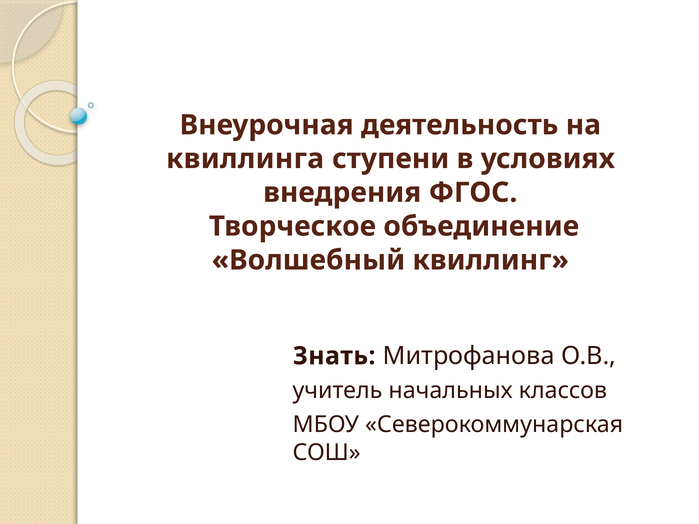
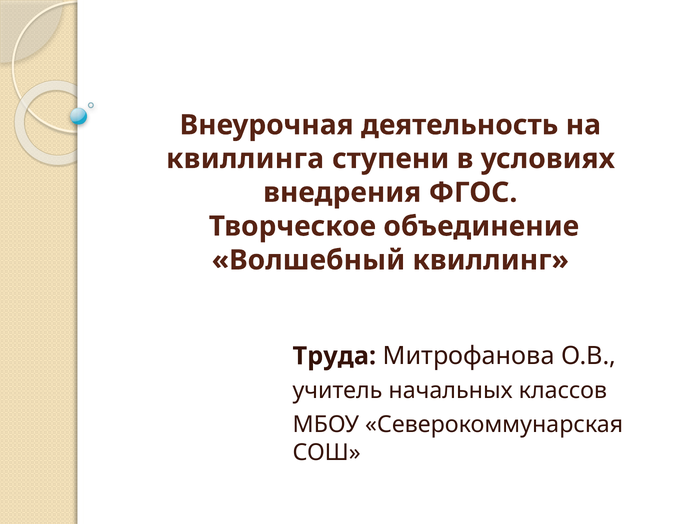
Знать: Знать -> Труда (334, 356)
